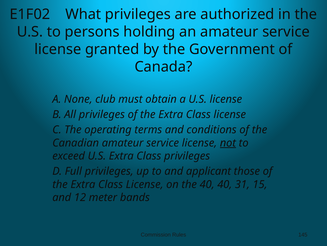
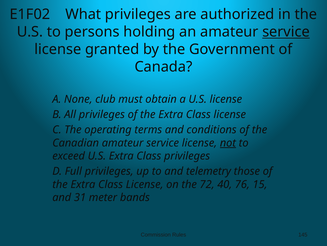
service underline: none -> present (286, 32)
applicant: applicant -> telemetry (209, 171)
the 40: 40 -> 72 (207, 184)
31: 31 -> 76 (242, 184)
12: 12 -> 31 (80, 197)
